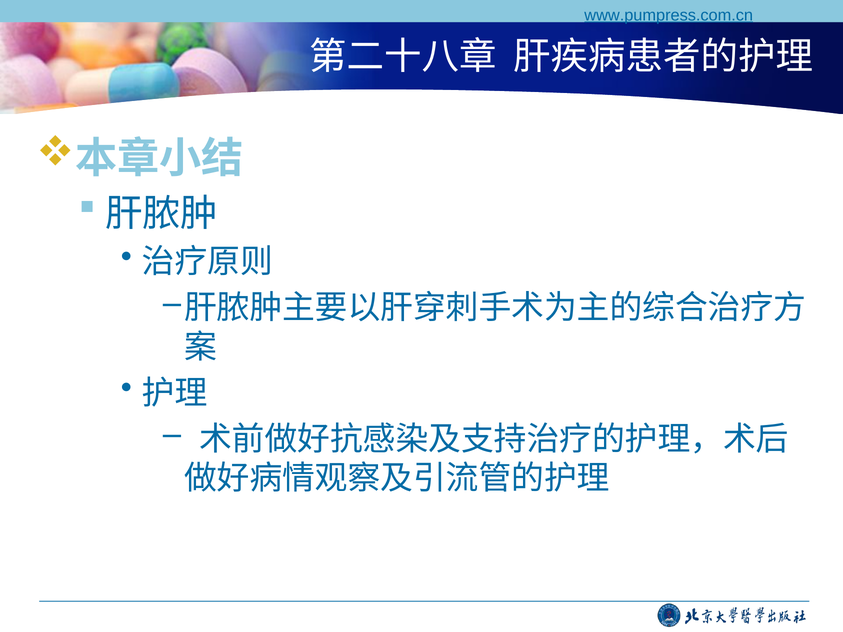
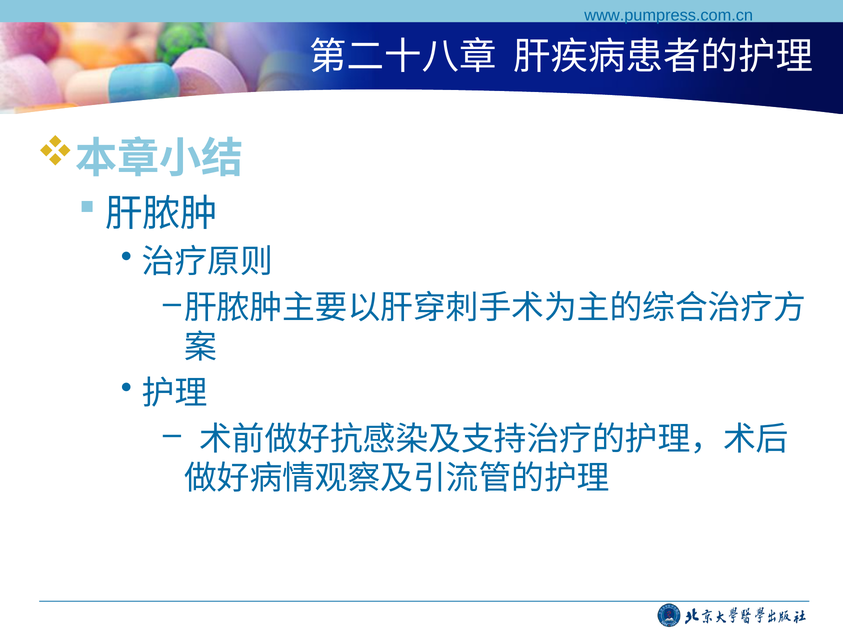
www.pumpress.com.cn underline: present -> none (669, 15)
